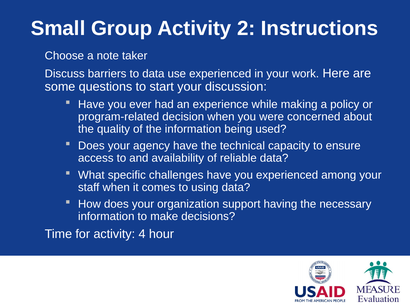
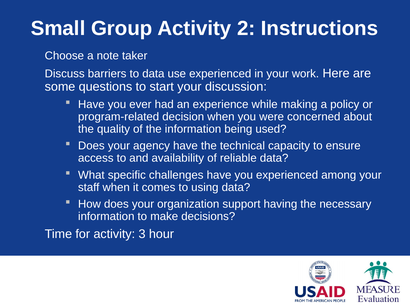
4: 4 -> 3 (142, 234)
